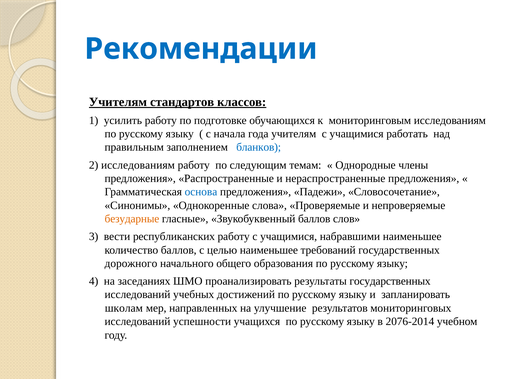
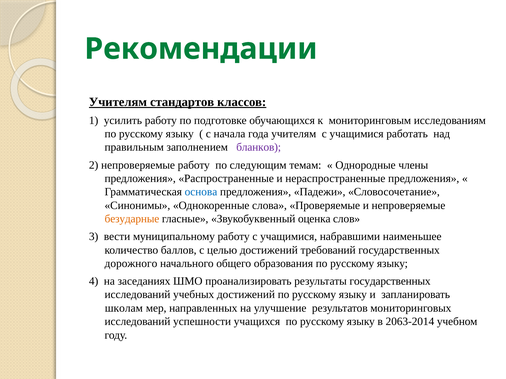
Рекомендации colour: blue -> green (201, 49)
бланков colour: blue -> purple (259, 147)
2 исследованиям: исследованиям -> непроверяемые (138, 165)
Звукобуквенный баллов: баллов -> оценка (314, 219)
республиканских: республиканских -> муниципальному (174, 237)
целью наименьшее: наименьшее -> достижений (269, 250)
2076-2014: 2076-2014 -> 2063-2014 (410, 322)
